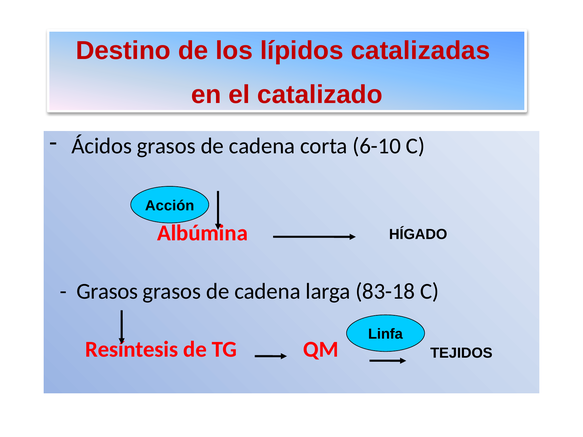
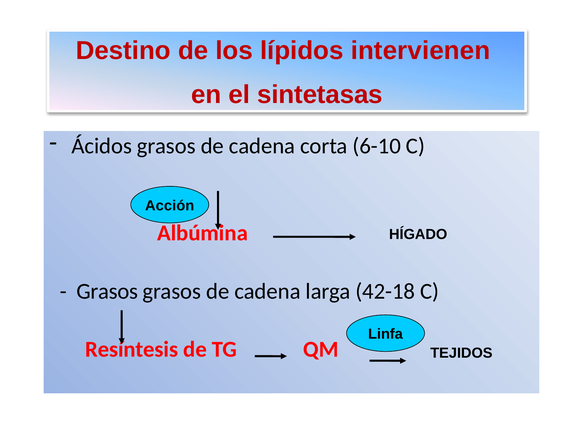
catalizadas: catalizadas -> intervienen (420, 51)
catalizado: catalizado -> sintetasas (320, 95)
83-18: 83-18 -> 42-18 (385, 291)
